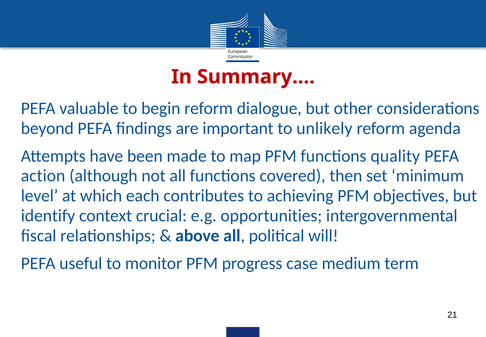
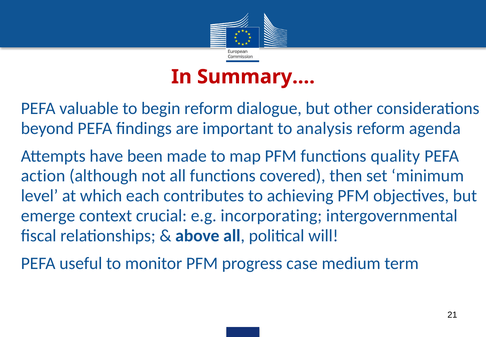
unlikely: unlikely -> analysis (324, 128)
identify: identify -> emerge (48, 215)
opportunities: opportunities -> incorporating (271, 215)
